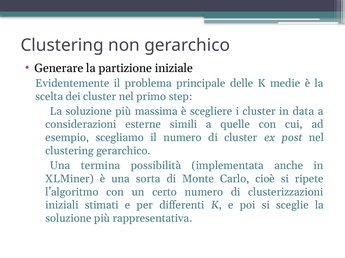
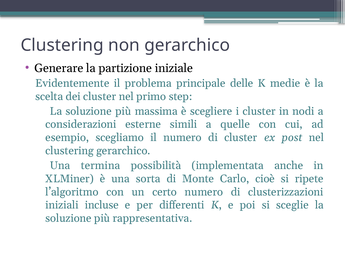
data: data -> nodi (303, 111)
stimati: stimati -> incluse (102, 206)
